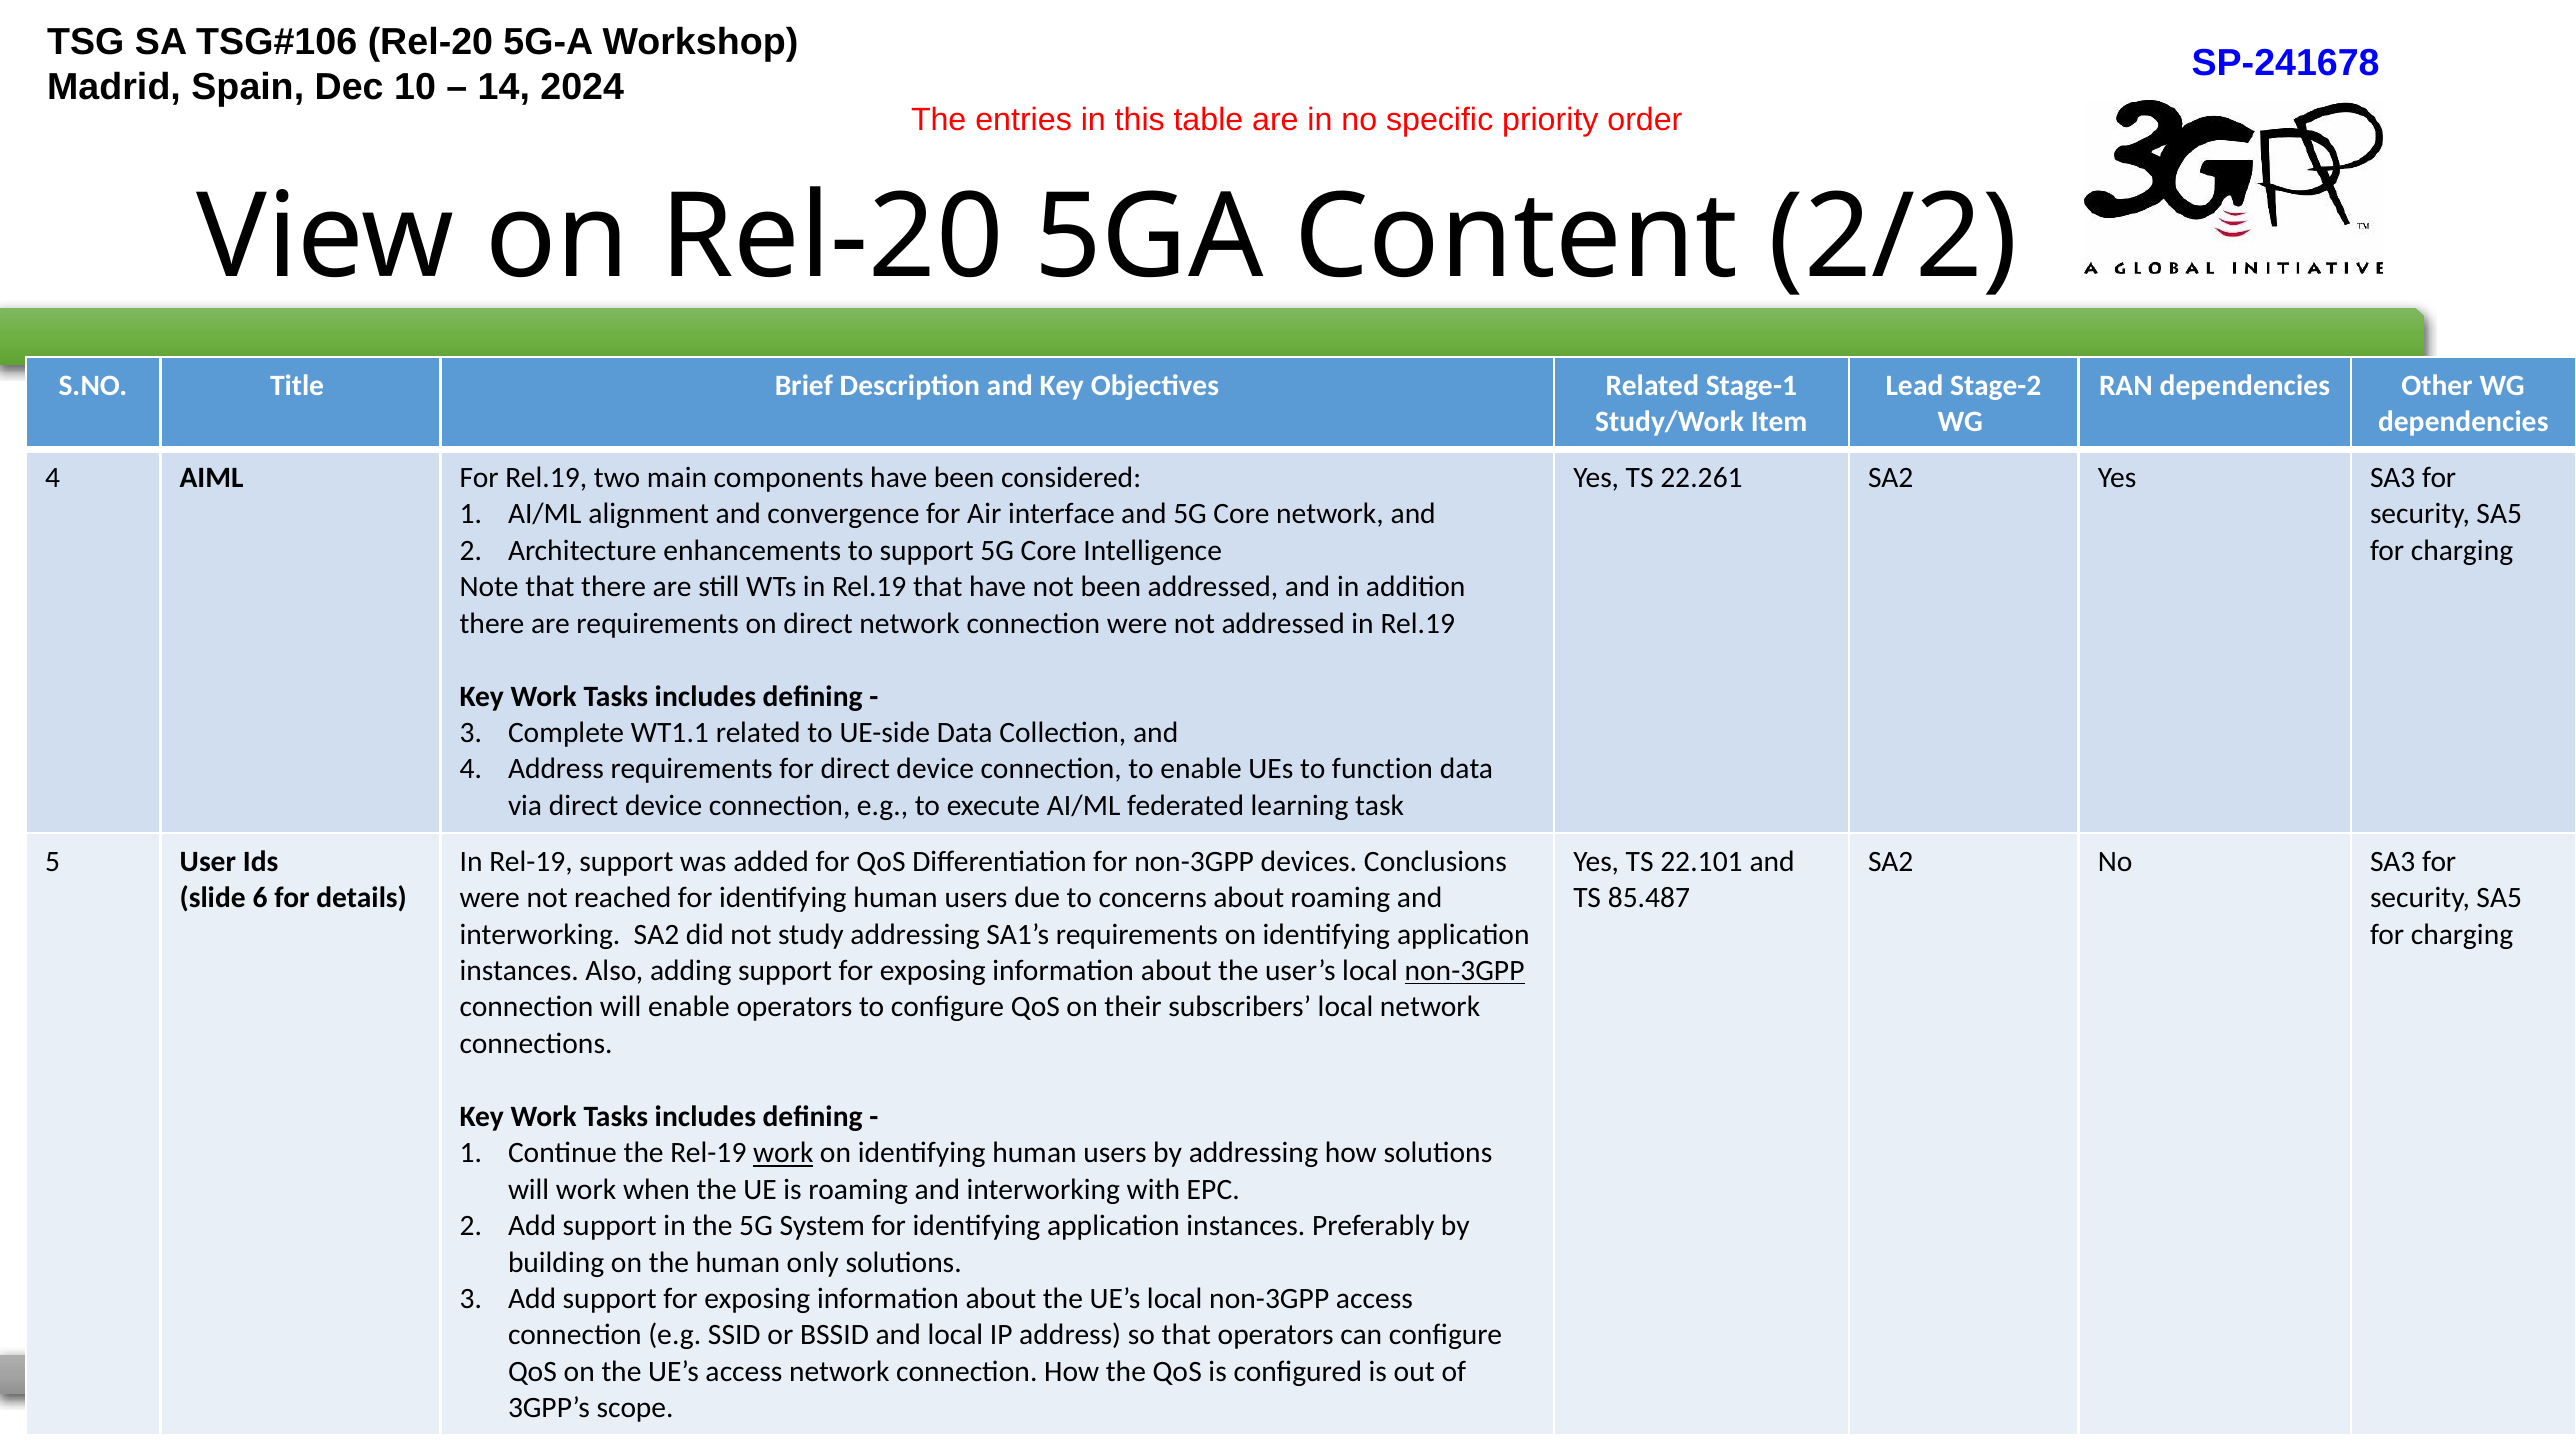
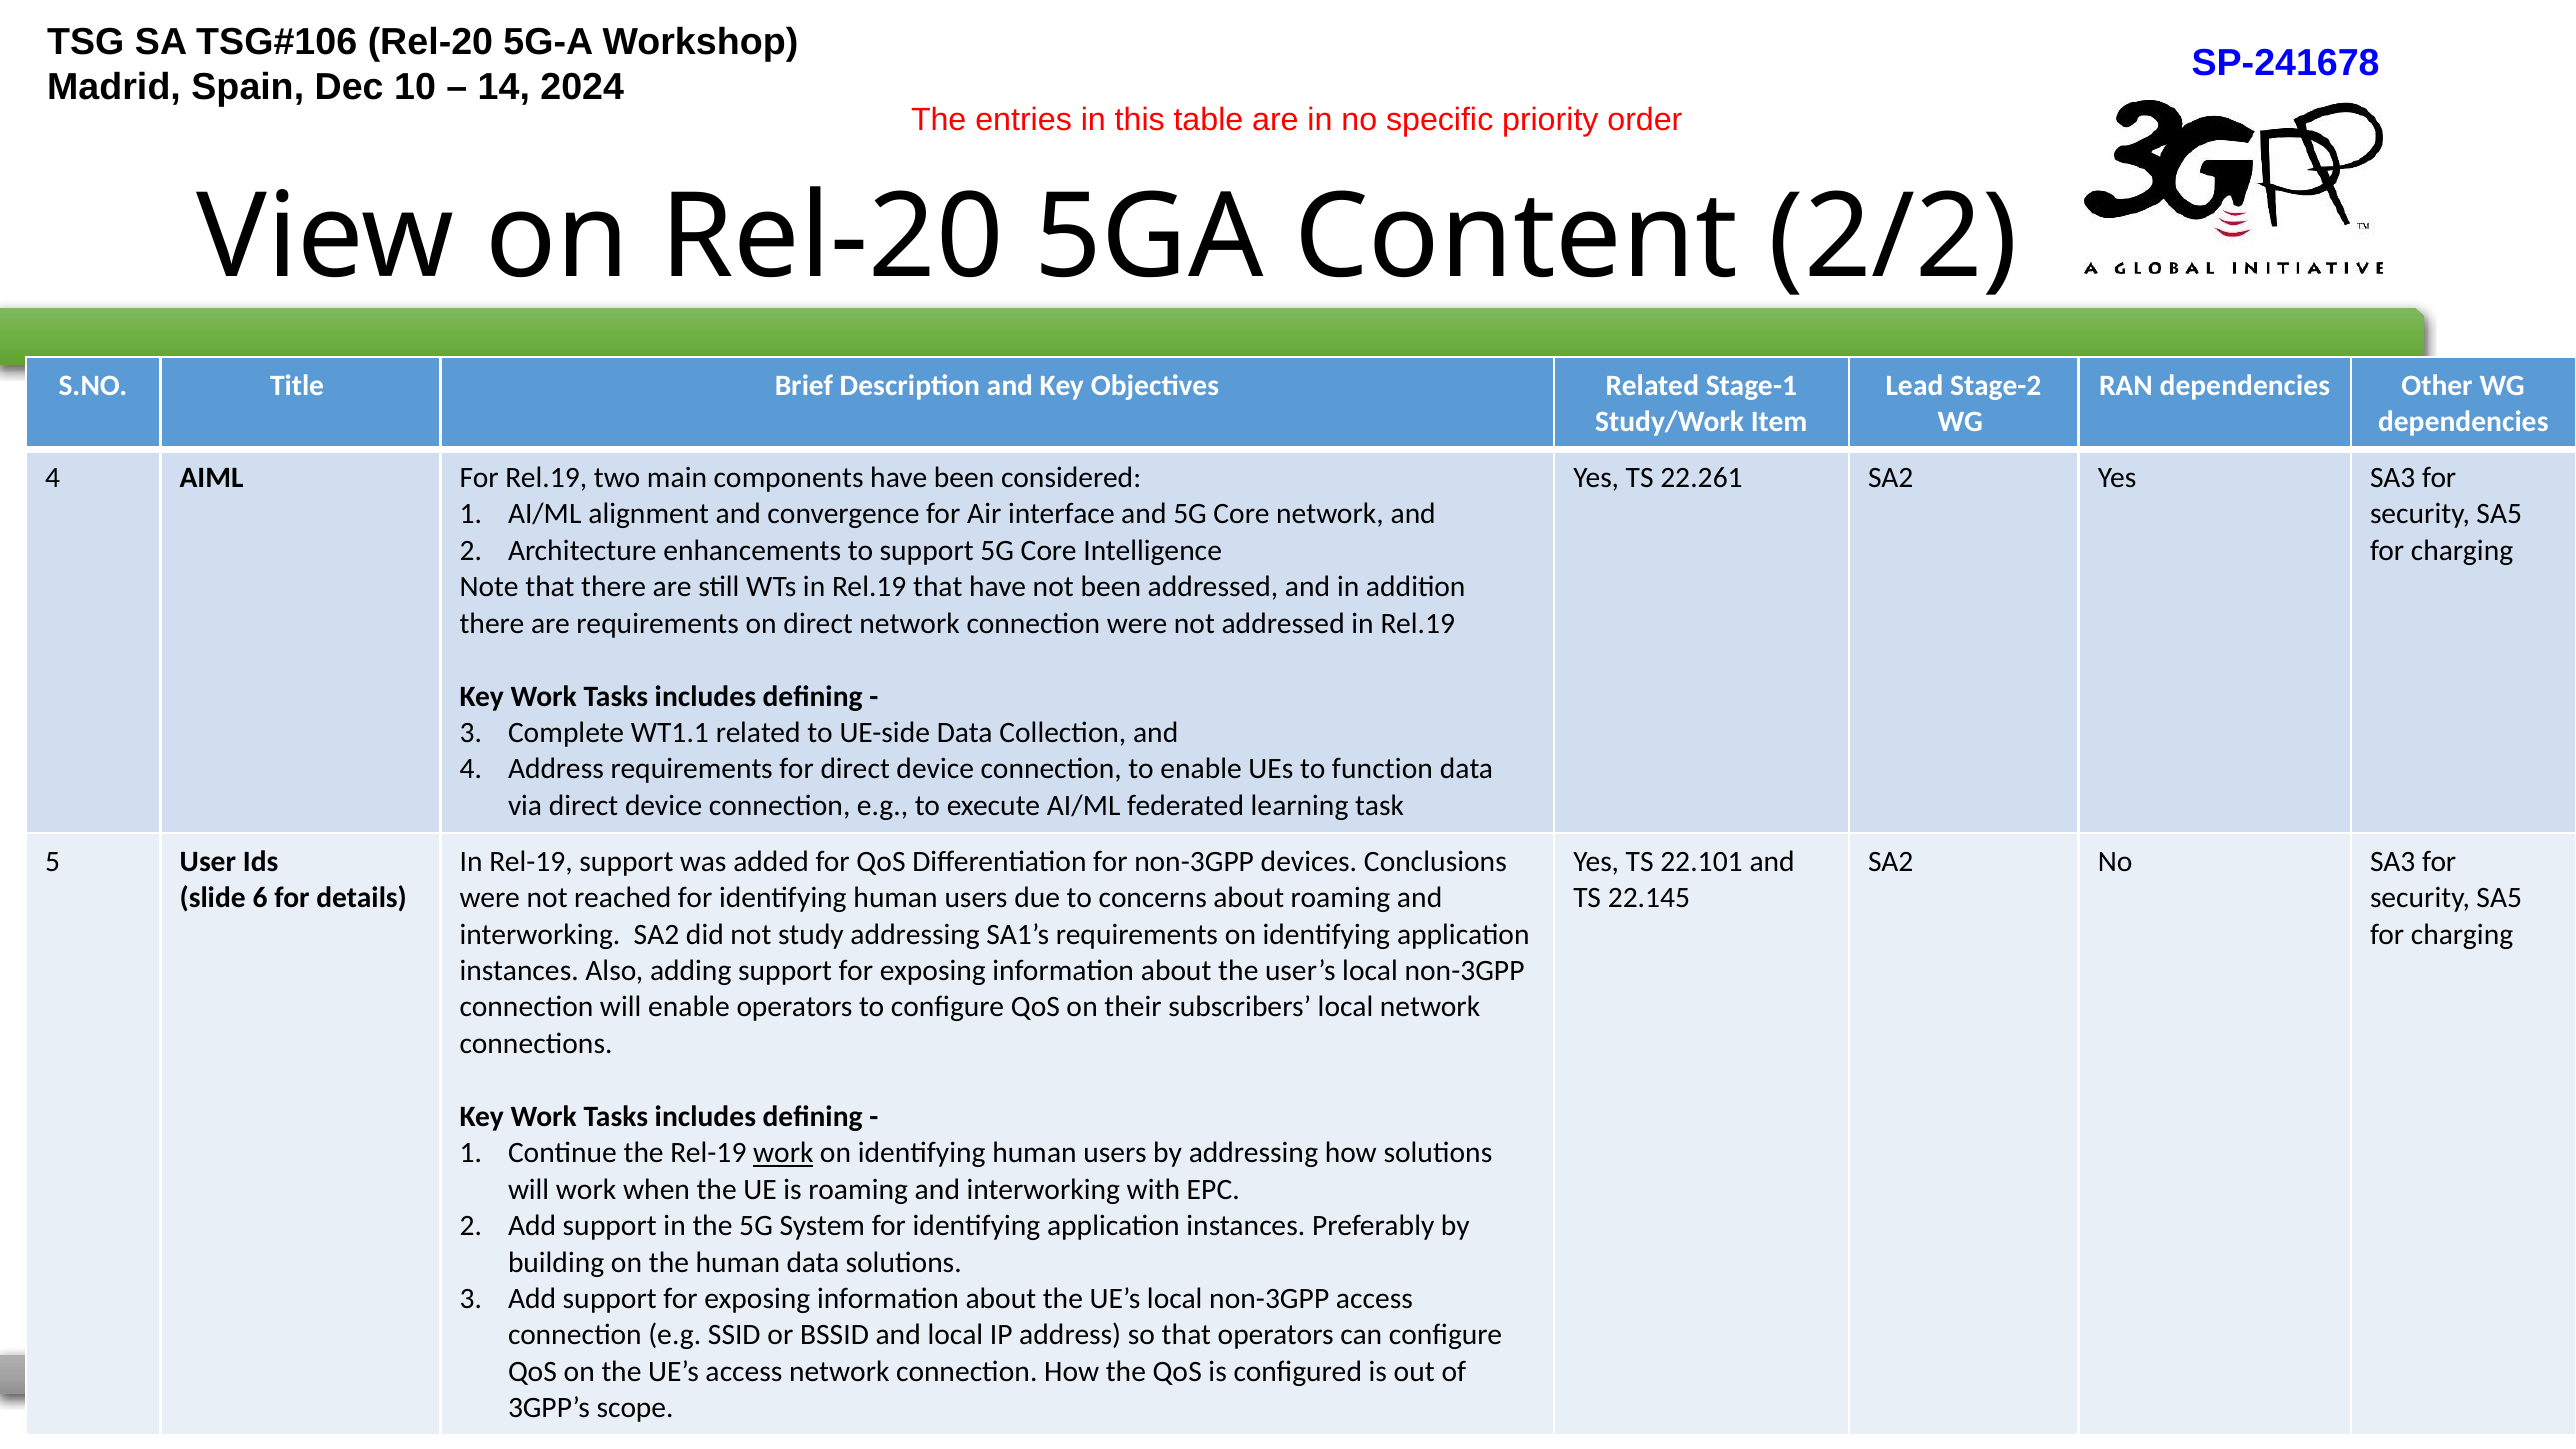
85.487: 85.487 -> 22.145 (1649, 898)
non-3GPP underline: present -> none (1465, 971)
human only: only -> data (813, 1262)
